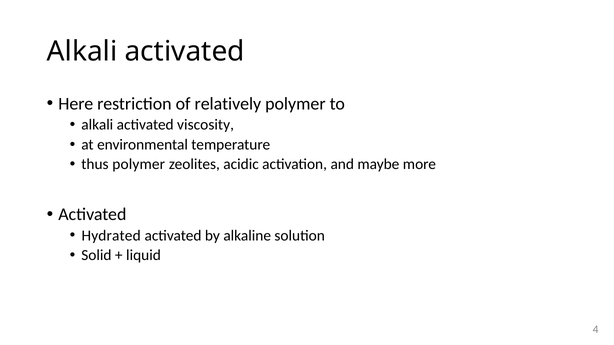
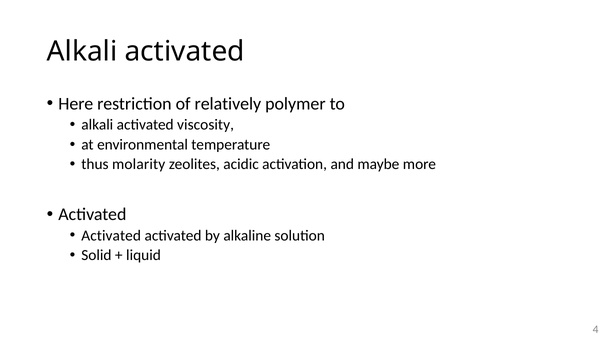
thus polymer: polymer -> molarity (139, 164)
Hydrated: Hydrated -> Activated (111, 236)
